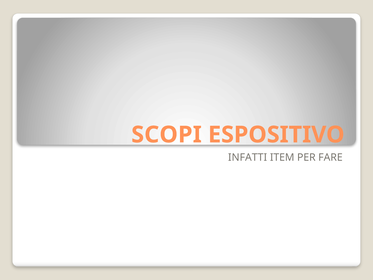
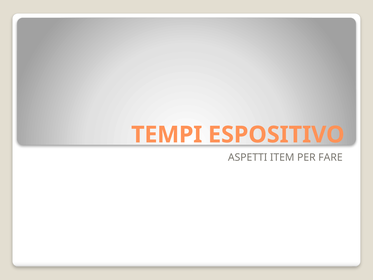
SCOPI: SCOPI -> TEMPI (167, 135)
INFATTI: INFATTI -> ASPETTI (248, 157)
